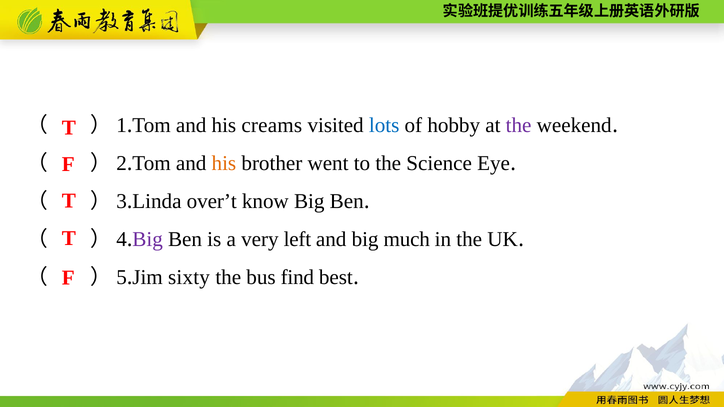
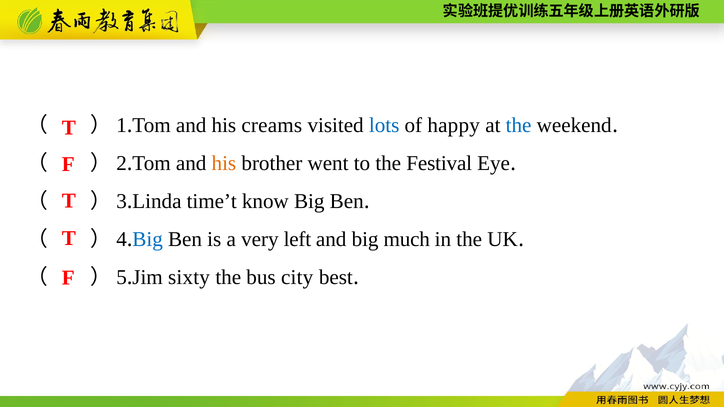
hobby: hobby -> happy (454, 126)
the colour: purple -> blue (519, 126)
Science: Science -> Festival (439, 164)
over’t: over’t -> time’t (212, 202)
Big colour: purple -> blue (148, 240)
find: find -> city (297, 278)
